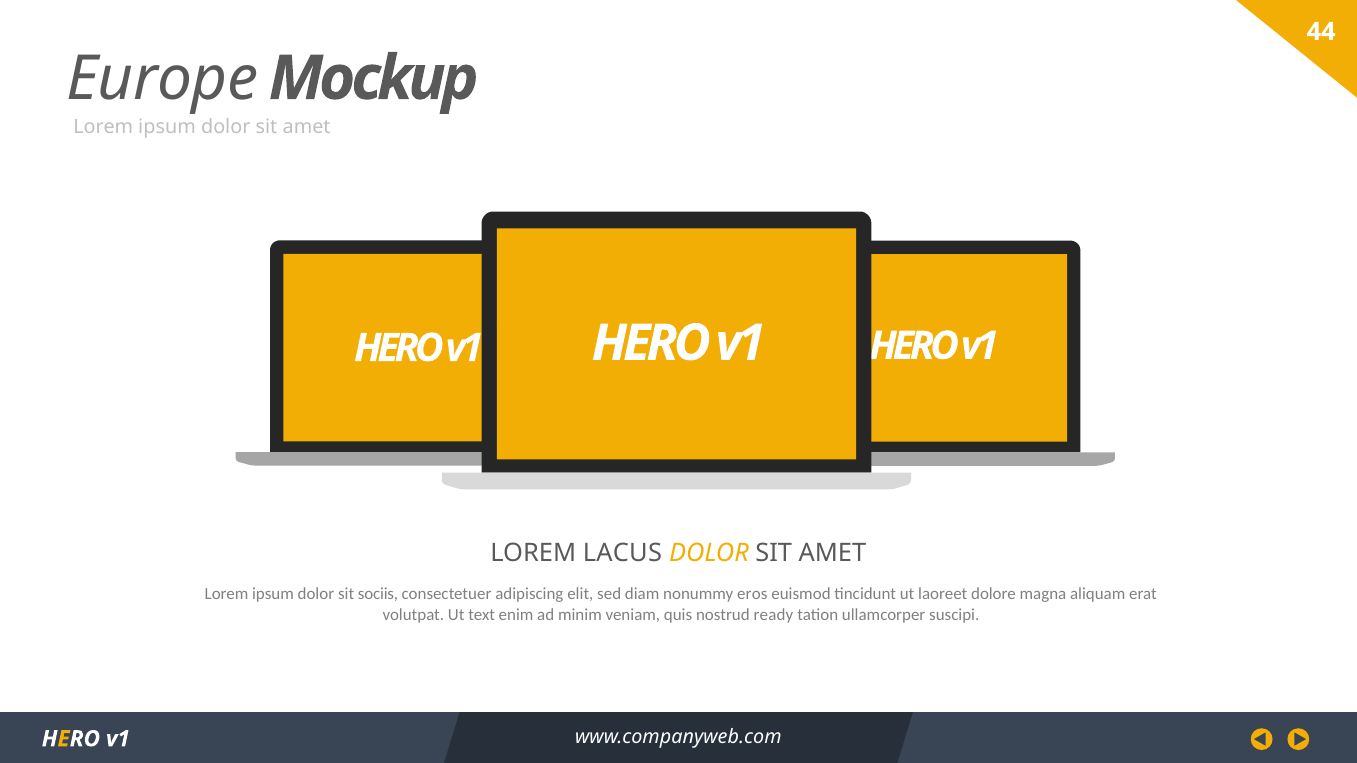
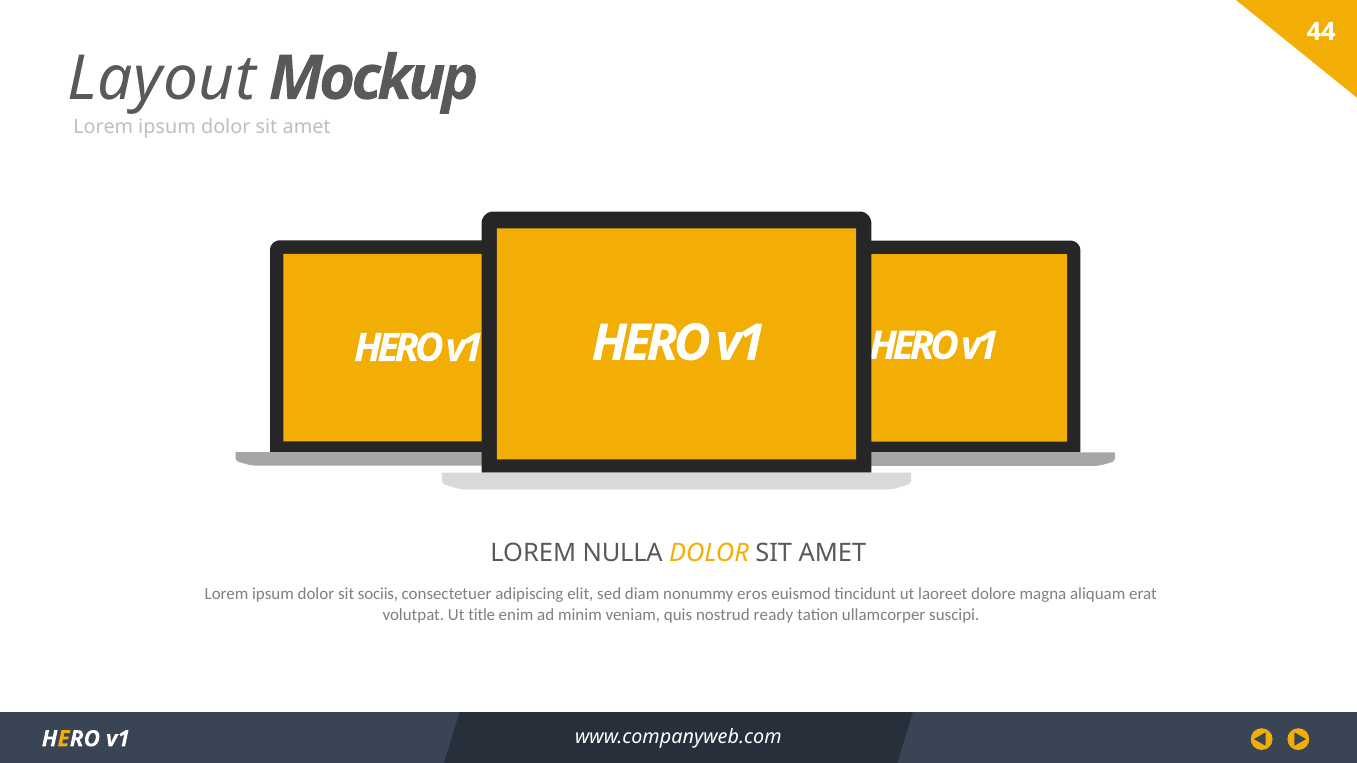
Europe: Europe -> Layout (162, 79)
LACUS: LACUS -> NULLA (623, 554)
text: text -> title (482, 615)
